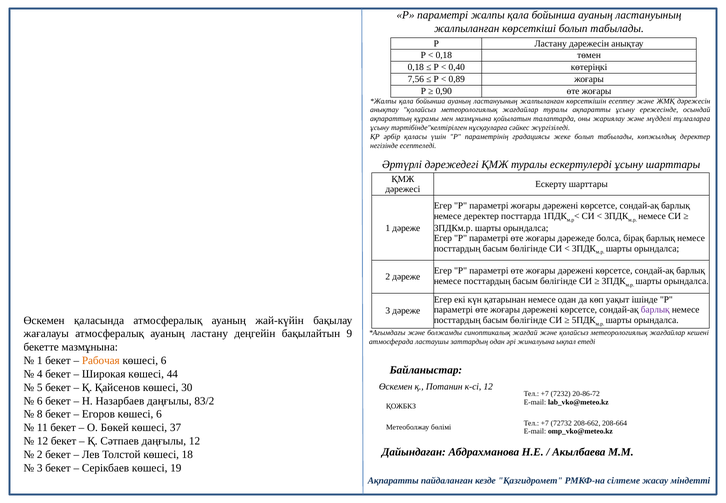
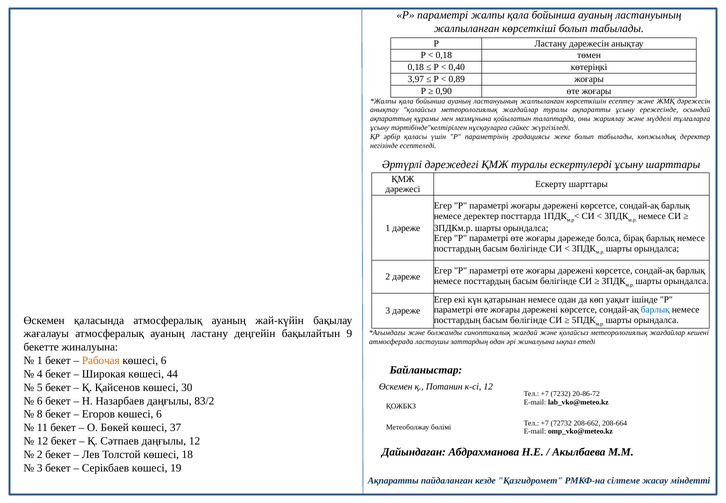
7,56: 7,56 -> 3,97 (416, 79)
барлық colour: purple -> blue (655, 310)
бекетте мазмұнына: мазмұнына -> жиналуына (90, 347)
